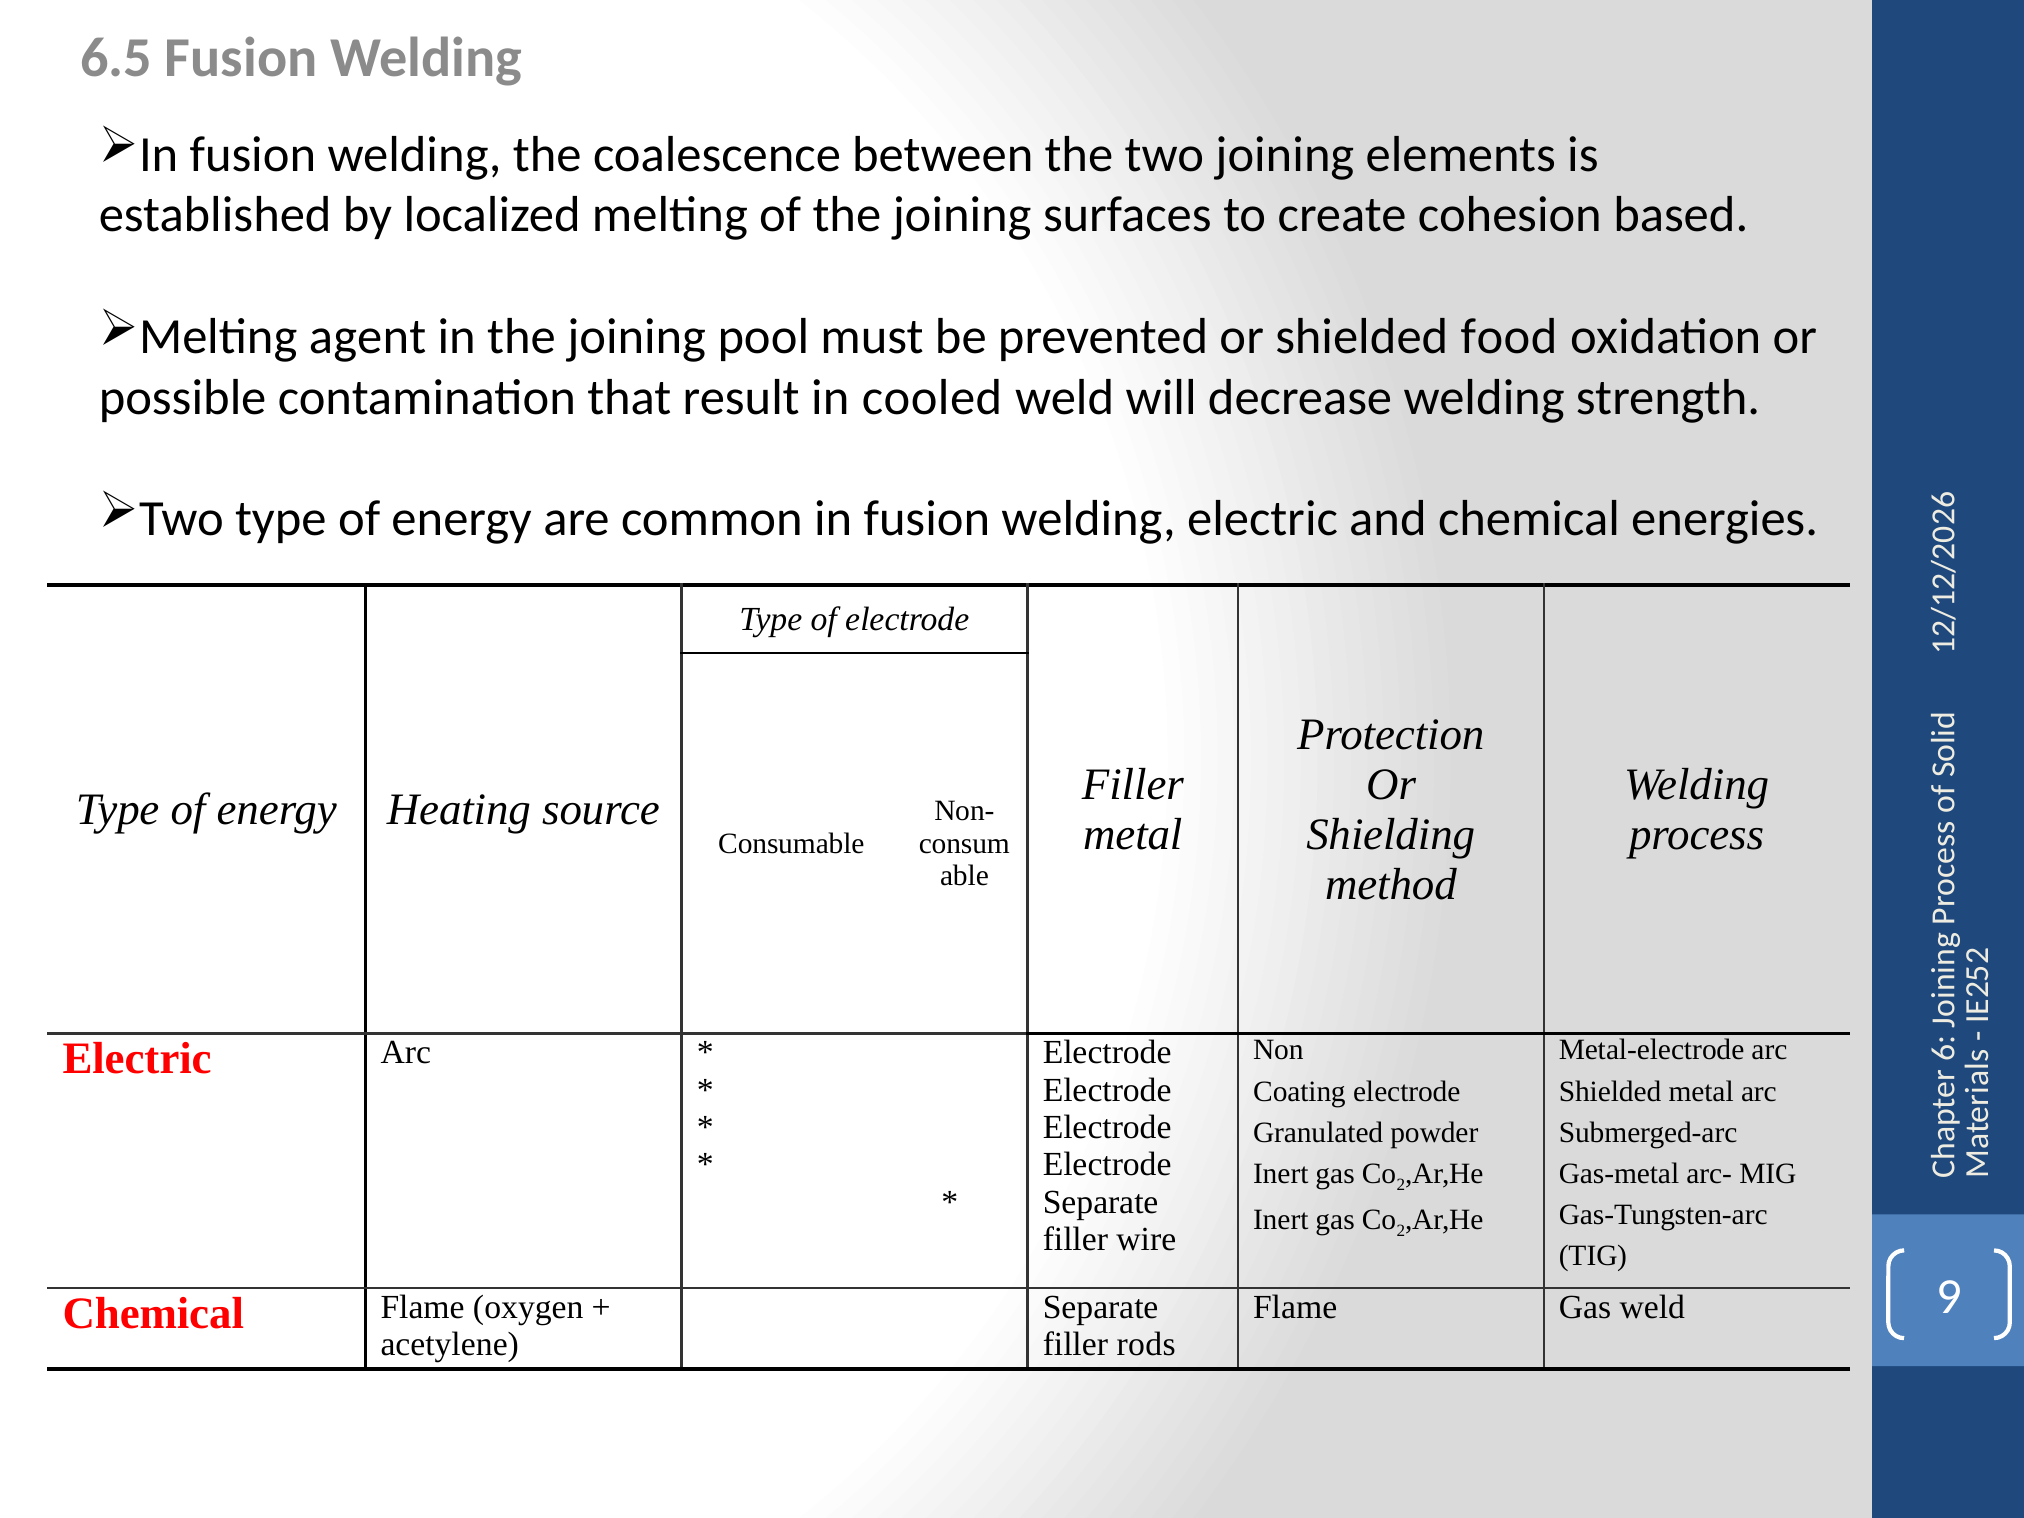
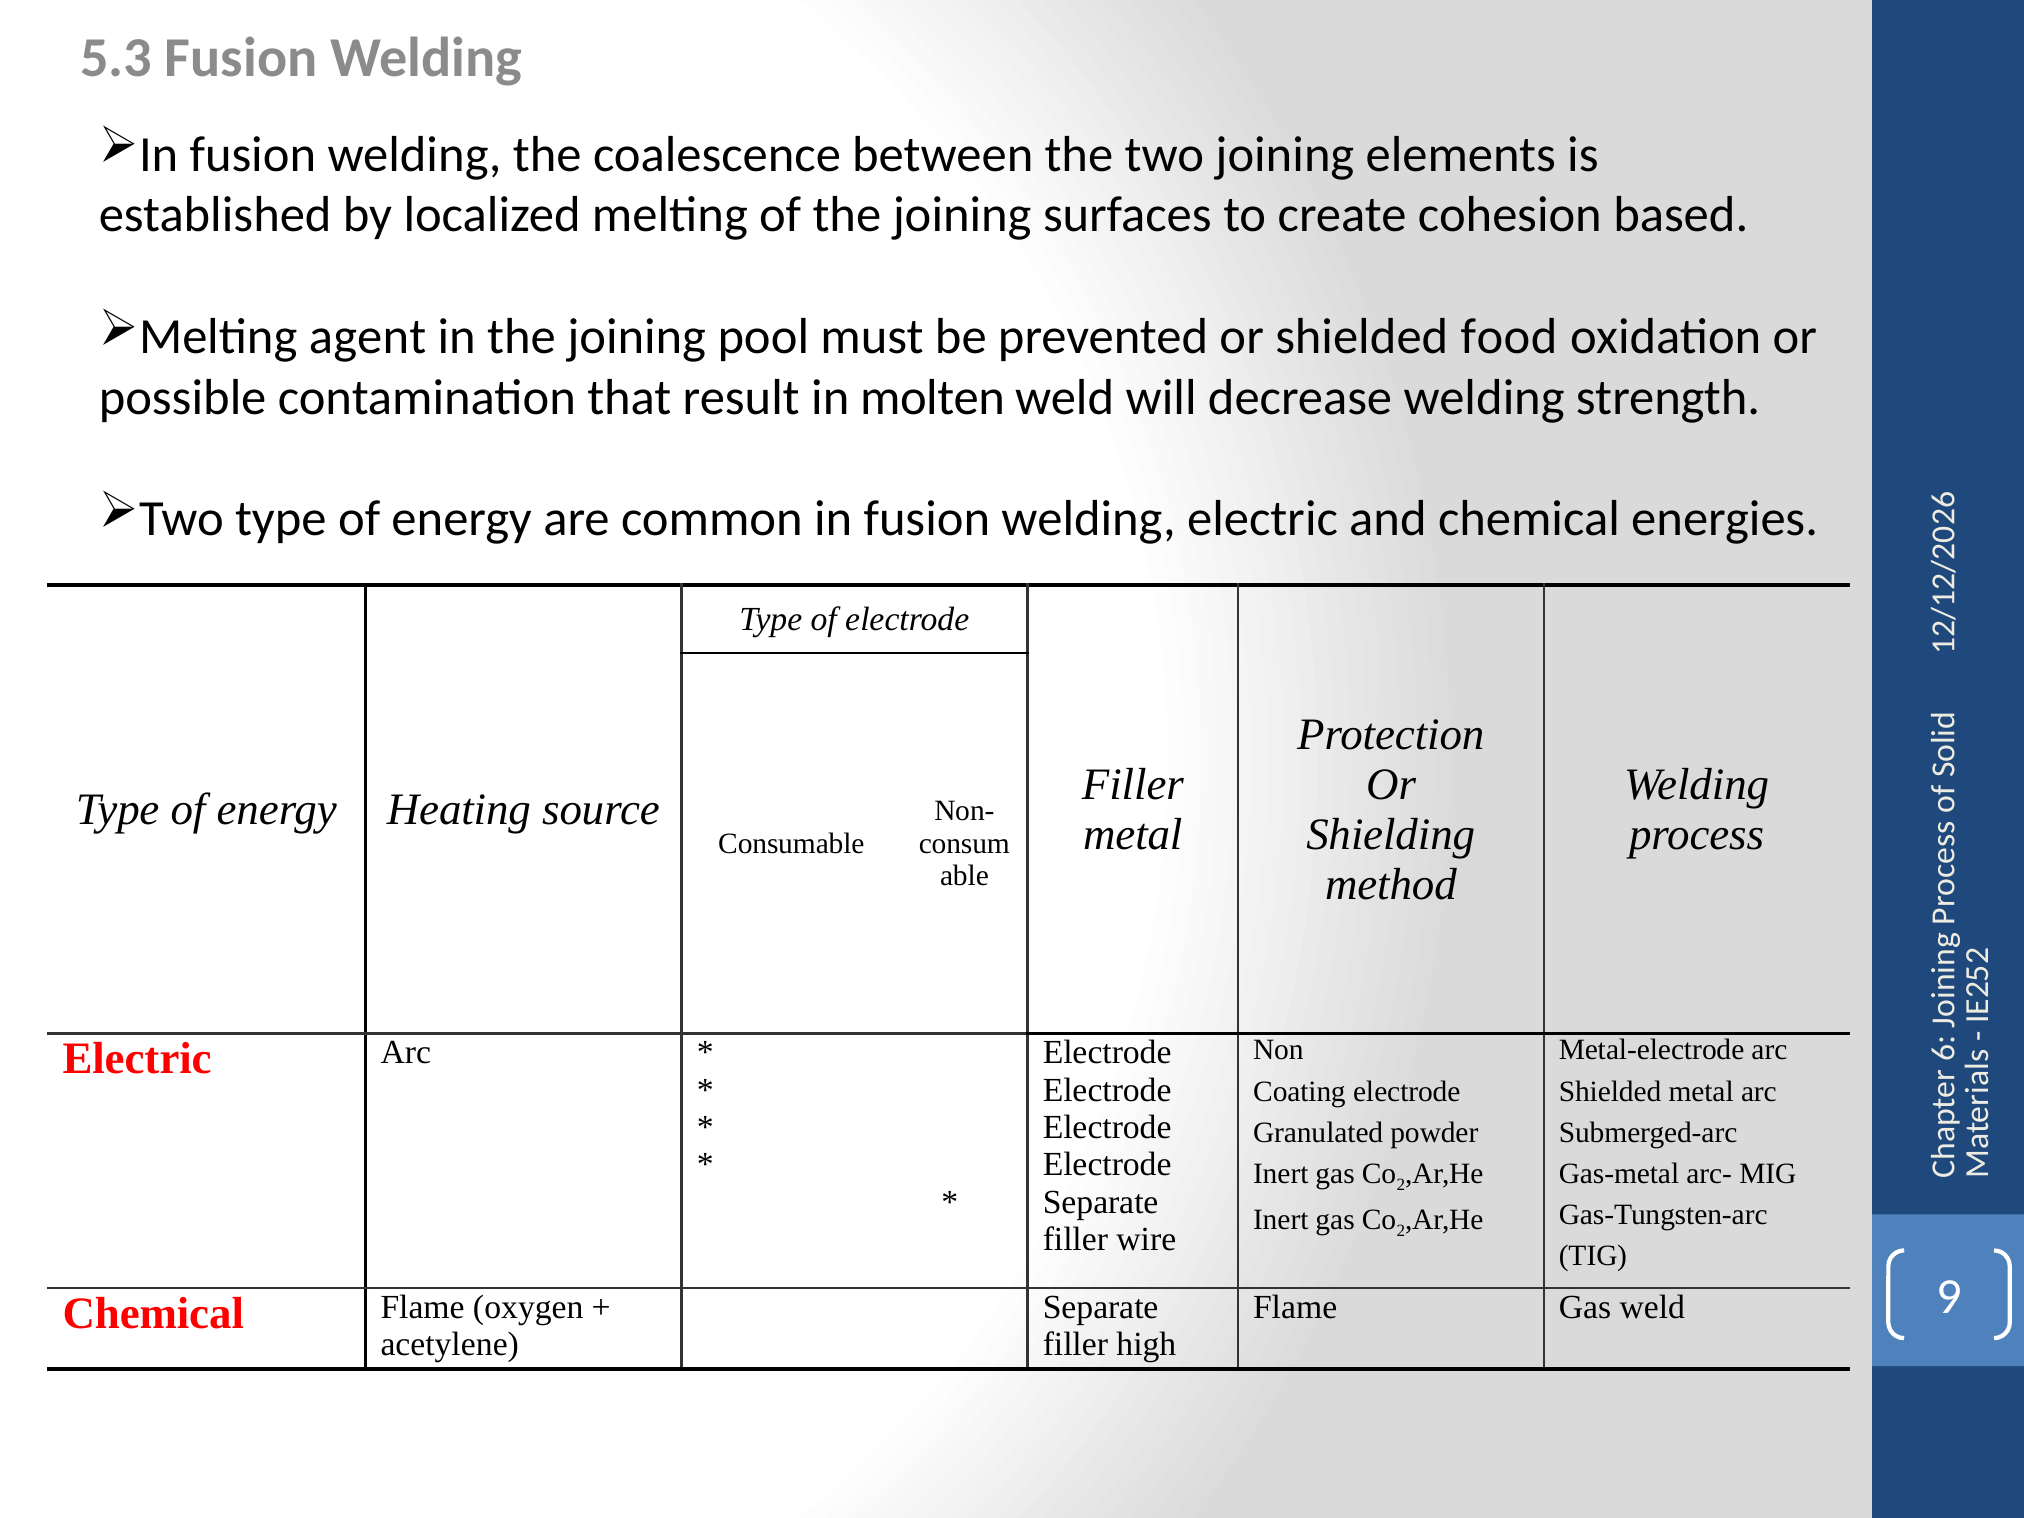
6.5: 6.5 -> 5.3 (116, 58)
cooled: cooled -> molten (933, 397)
rods: rods -> high (1146, 1344)
